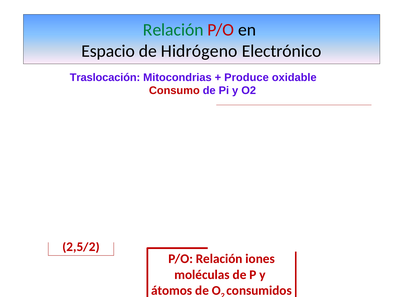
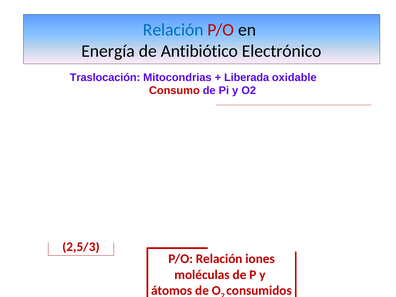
Relación colour: green -> blue (173, 30)
Espacio: Espacio -> Energía (108, 51)
Hidrógeno: Hidrógeno -> Antibiótico (199, 51)
Produce: Produce -> Liberada (247, 77)
2,5/2: 2,5/2 -> 2,5/3 (81, 247)
